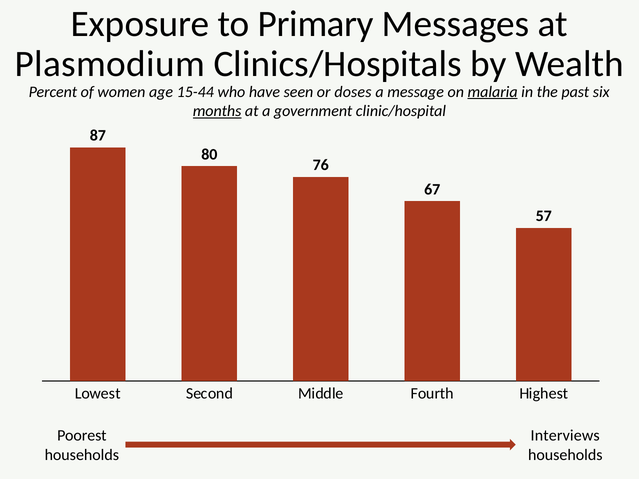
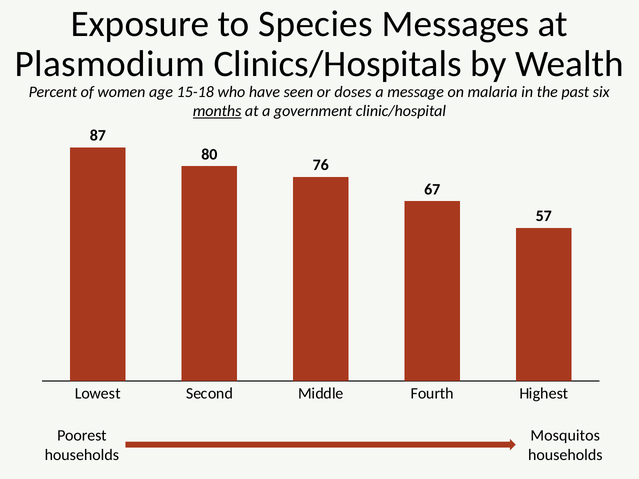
Primary: Primary -> Species (315, 24)
15-44: 15-44 -> 15-18 (195, 92)
malaria underline: present -> none (493, 92)
Interviews: Interviews -> Mosquitos (565, 436)
